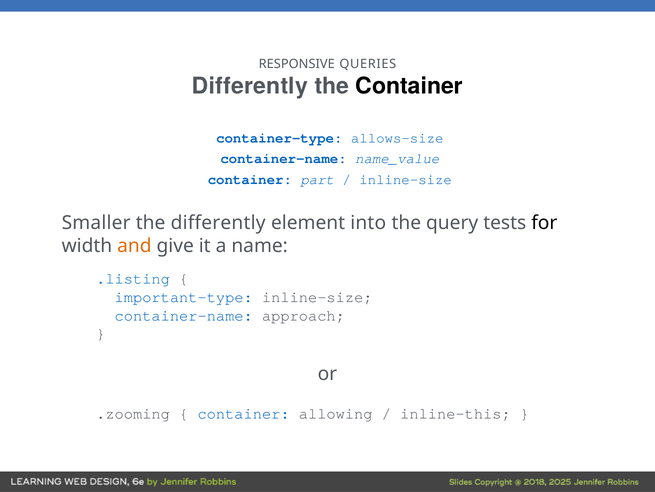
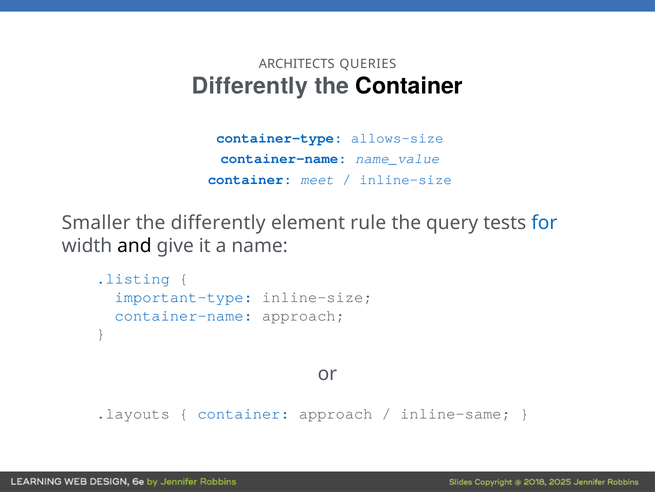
RESPONSIVE: RESPONSIVE -> ARCHITECTS (297, 64)
part: part -> meet (317, 179)
into: into -> rule (368, 222)
for colour: black -> blue (544, 222)
and colour: orange -> black (134, 245)
.zooming: .zooming -> .layouts (133, 413)
container allowing: allowing -> approach (336, 413)
inline-this: inline-this -> inline-same (455, 413)
